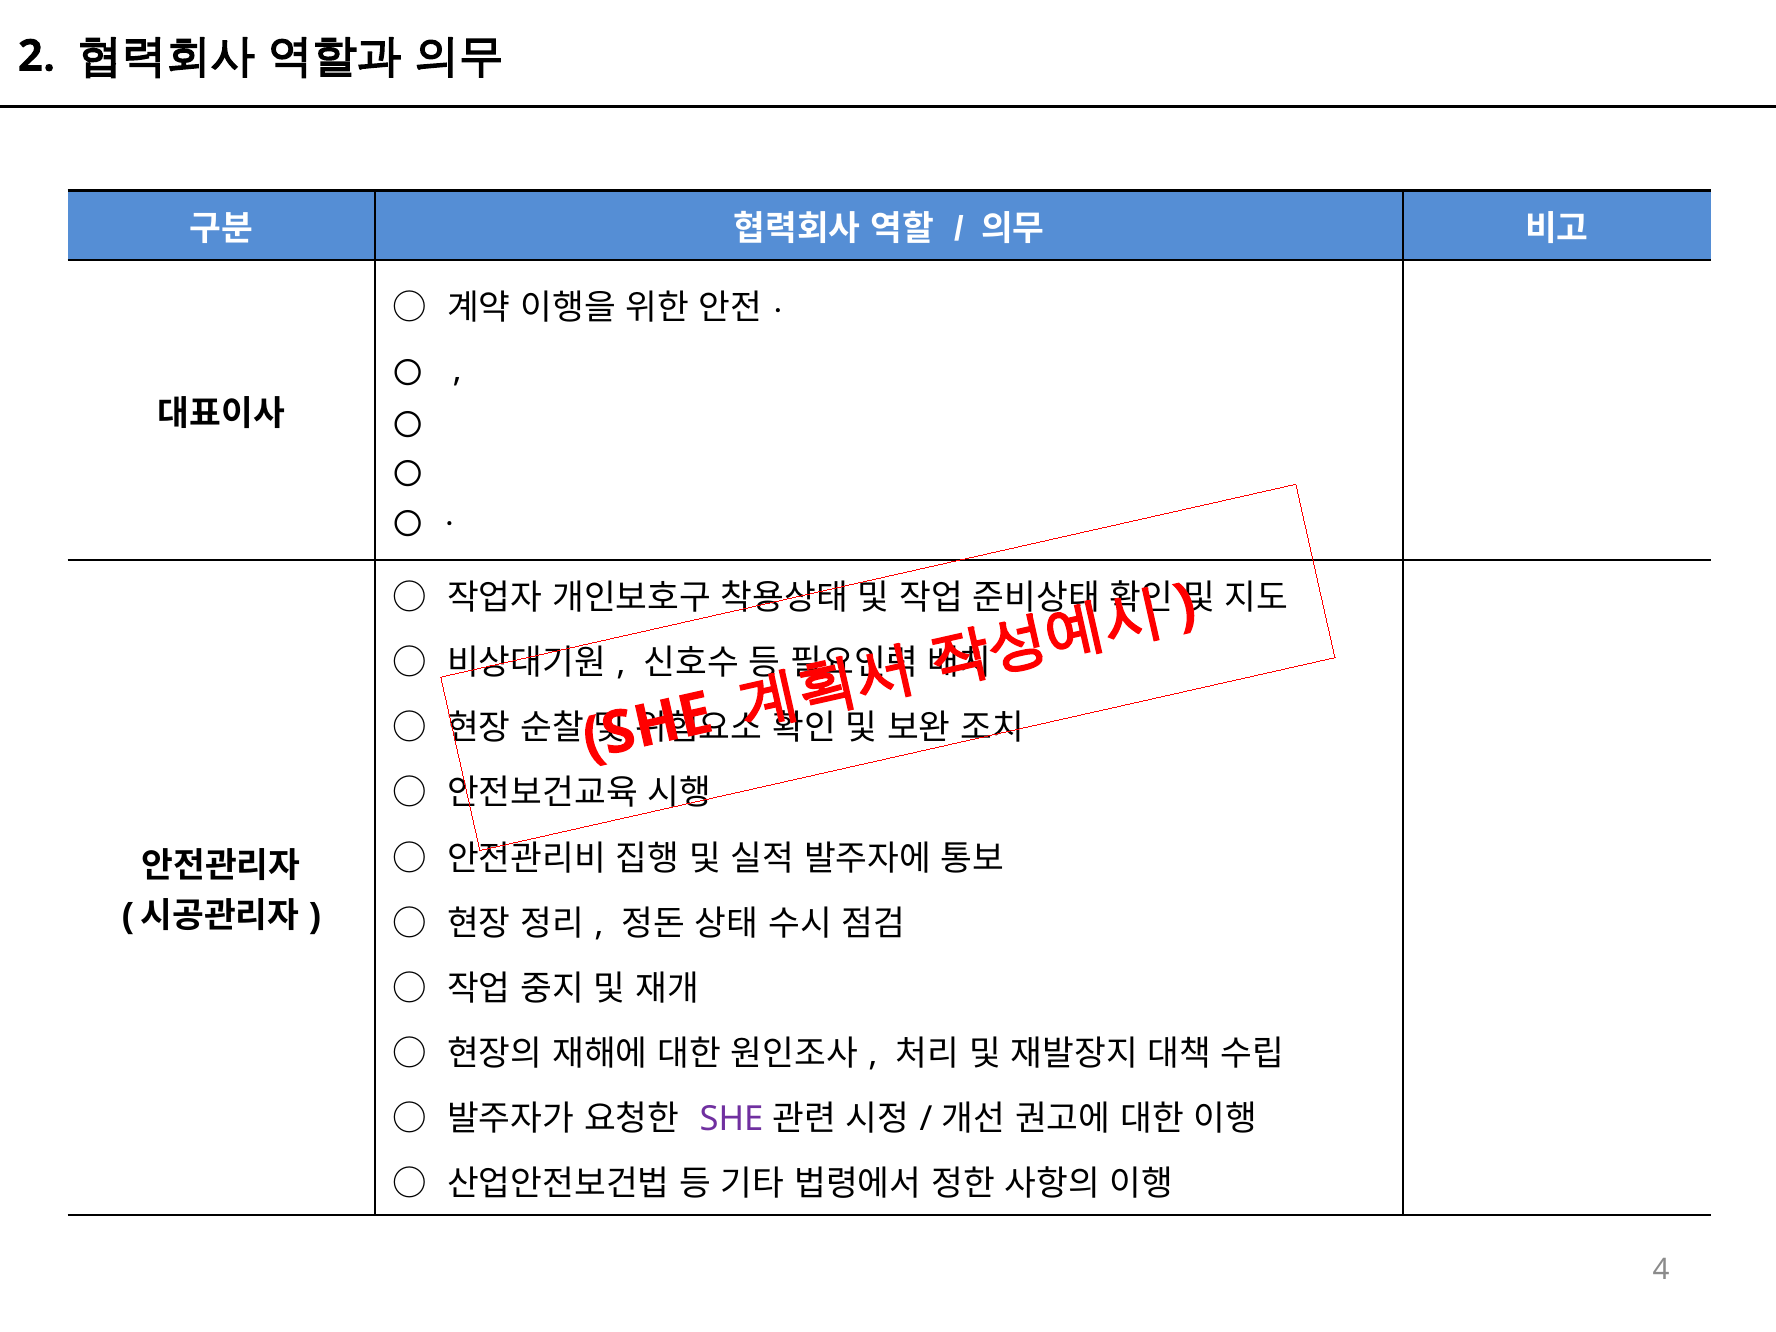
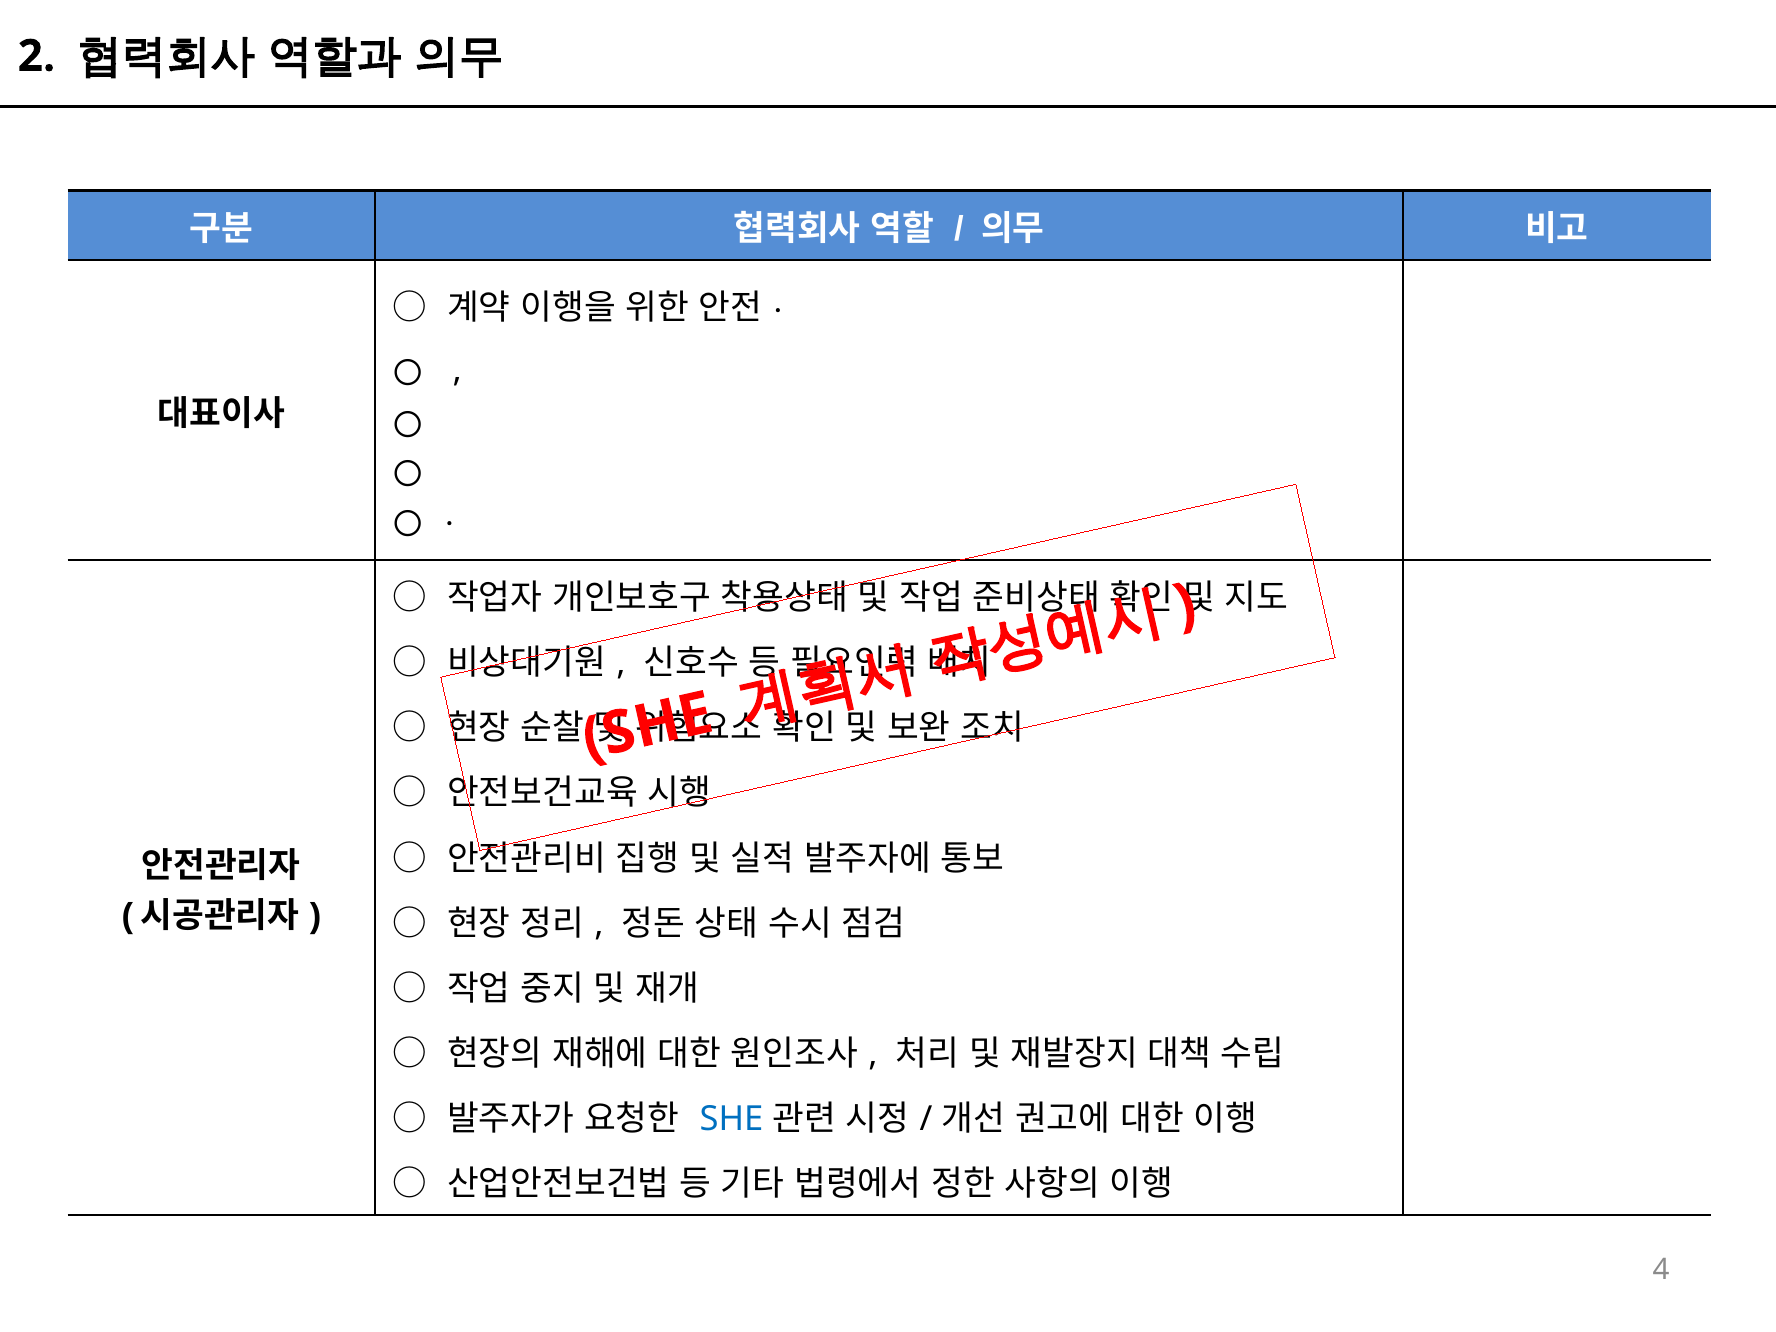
SHE colour: purple -> blue (731, 1119)
